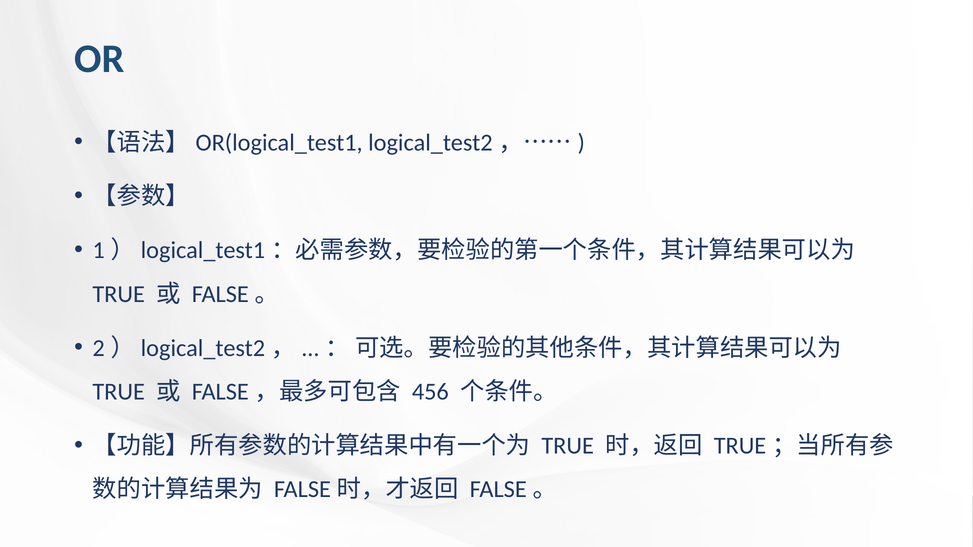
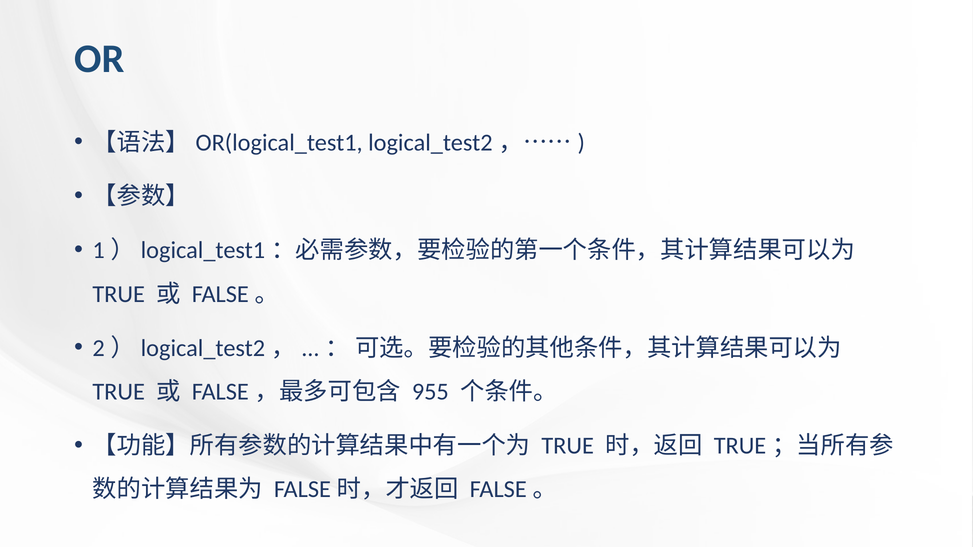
456: 456 -> 955 (430, 392)
